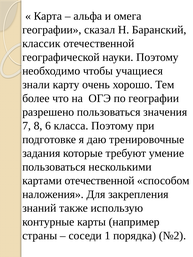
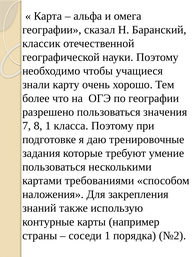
8 6: 6 -> 1 (48, 126)
картами отечественной: отечественной -> требованиями (99, 181)
